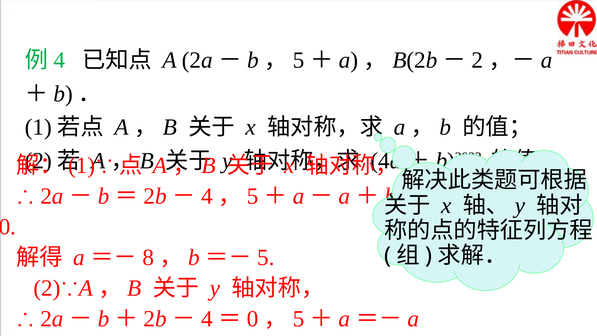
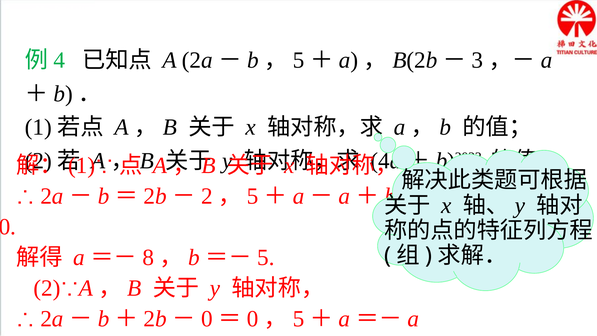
2: 2 -> 3 (477, 60)
4: 4 -> 2 (207, 196)
4: 4 -> 0 (207, 319)
